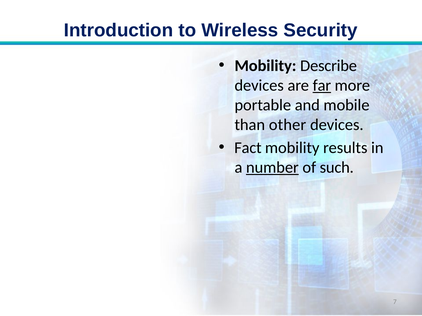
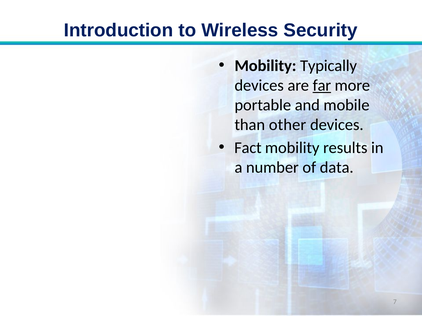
Describe: Describe -> Typically (329, 66)
number underline: present -> none (272, 168)
such: such -> data (337, 168)
